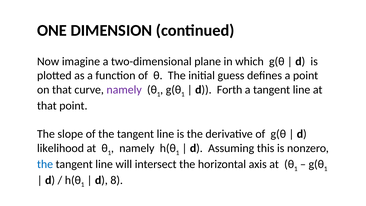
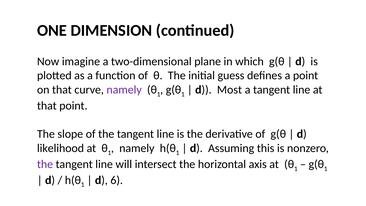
Forth: Forth -> Most (230, 90)
the colour: blue -> purple (45, 164)
8: 8 -> 6 (117, 180)
